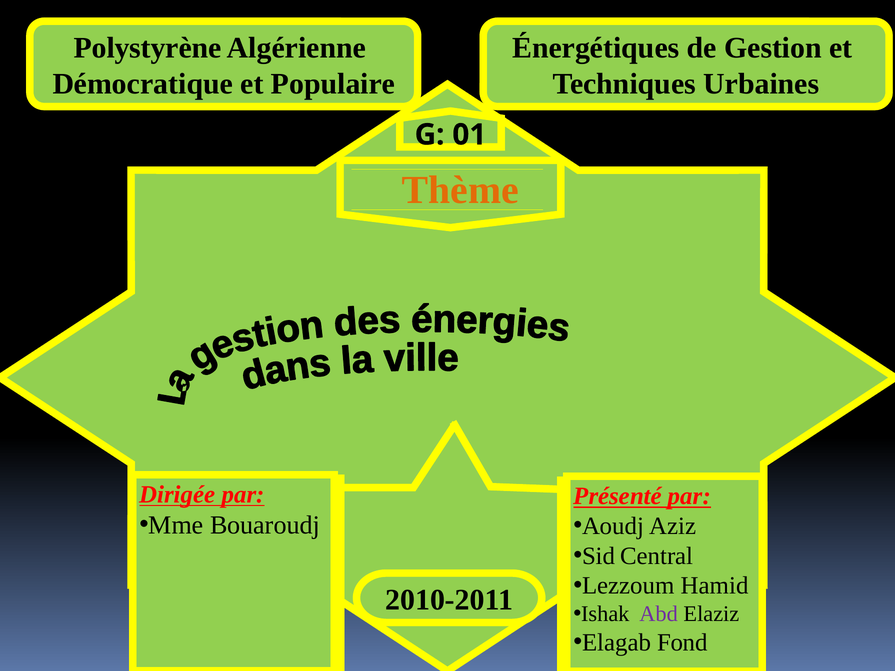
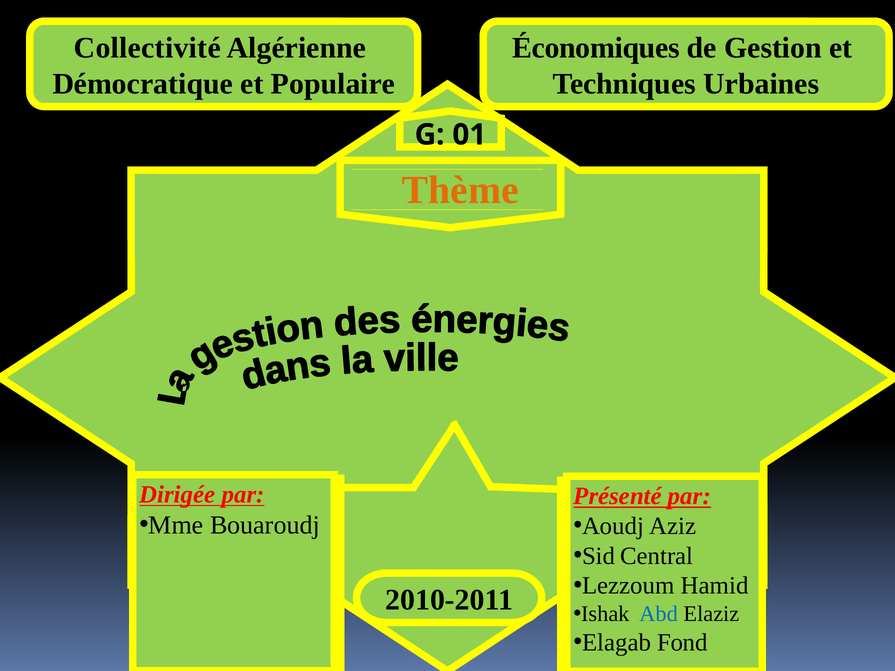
Polystyrène: Polystyrène -> Collectivité (147, 48)
Énergétiques: Énergétiques -> Économiques (596, 48)
Abd colour: purple -> blue (659, 614)
